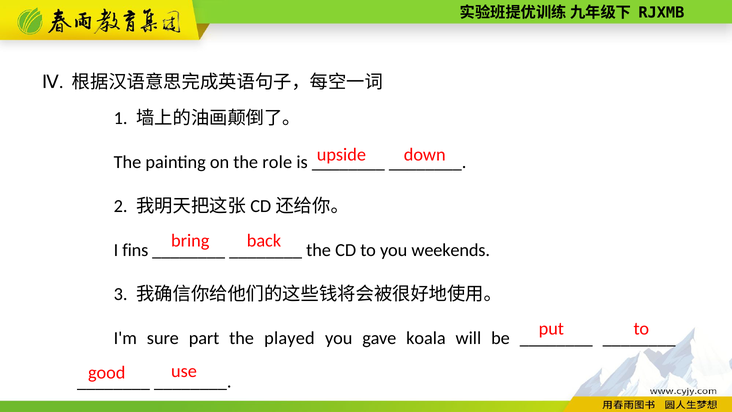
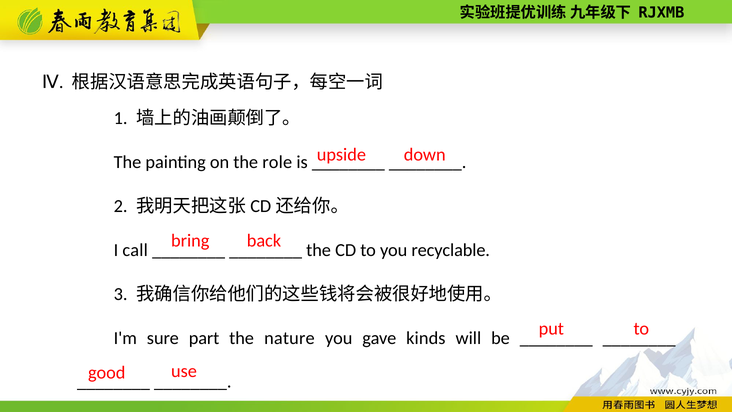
fins: fins -> call (135, 250)
weekends: weekends -> recyclable (451, 250)
played: played -> nature (289, 338)
koala: koala -> kinds (426, 338)
